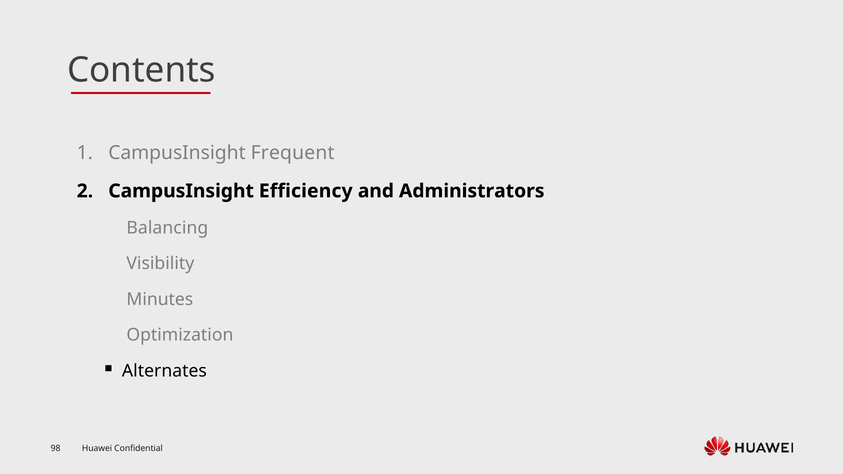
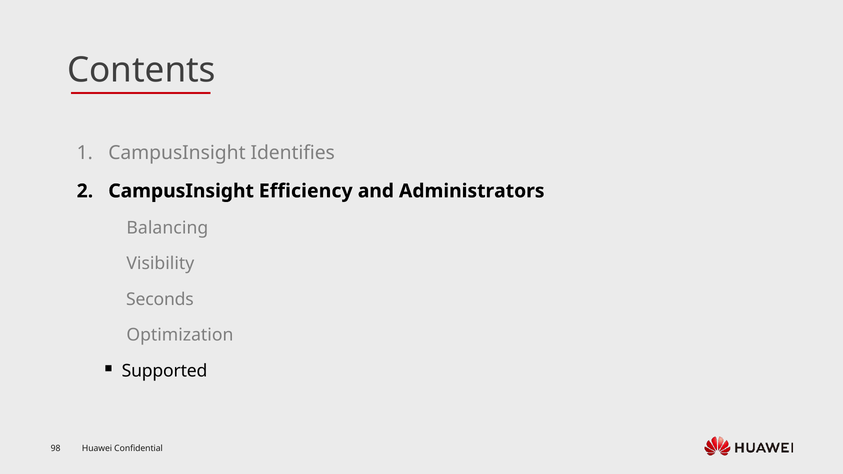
Frequent: Frequent -> Identifies (293, 153)
Minutes: Minutes -> Seconds (160, 299)
Alternates: Alternates -> Supported (165, 371)
